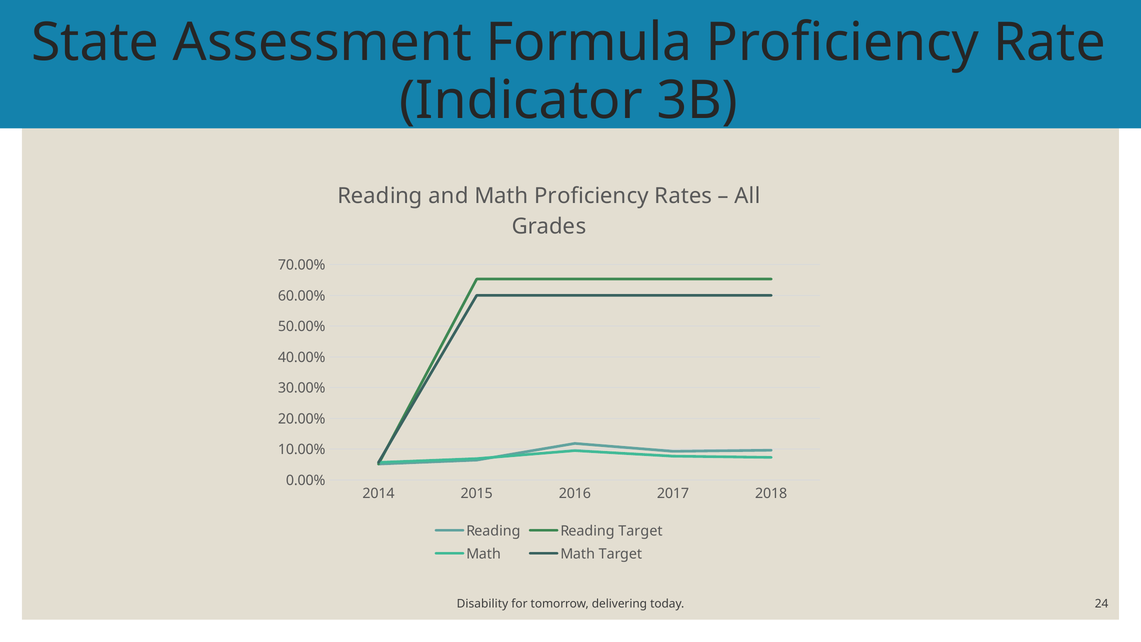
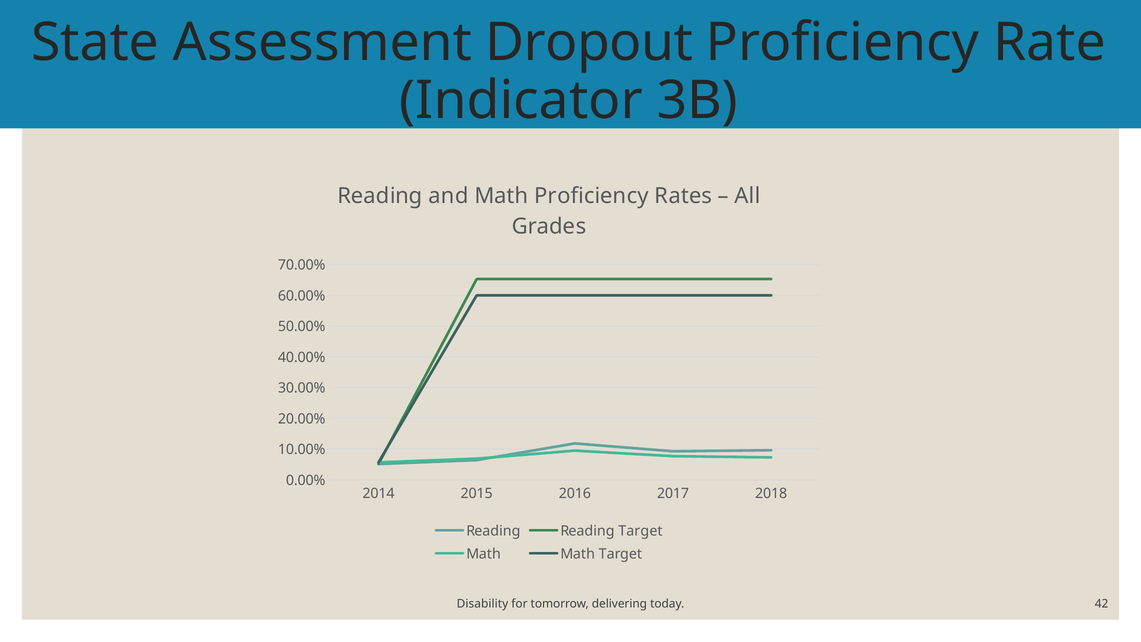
Formula: Formula -> Dropout (589, 43)
24: 24 -> 42 (1102, 604)
